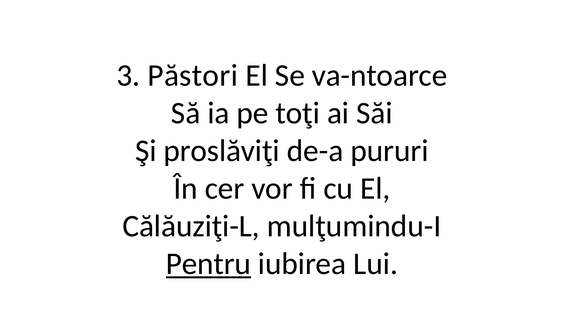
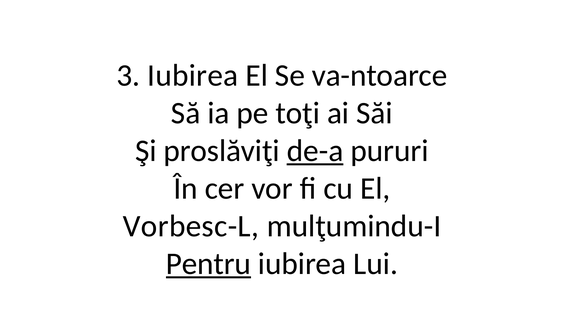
3 Păstori: Păstori -> Iubirea (193, 75)
de-a underline: none -> present (315, 150)
Călăuziţi-L: Călăuziţi-L -> Vorbesc-L (191, 226)
